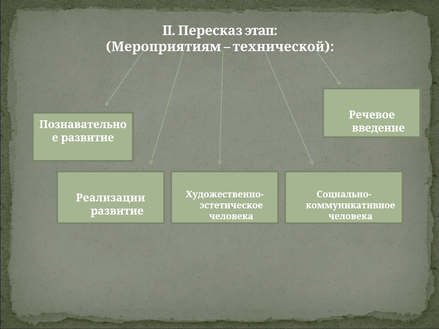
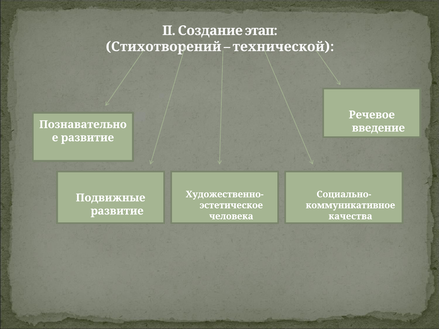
Пересказ: Пересказ -> Создание (210, 31)
Мероприятиям: Мероприятиям -> Стихотворений (163, 47)
Реализации: Реализации -> Подвижные (111, 198)
человека: человека -> качества (350, 216)
